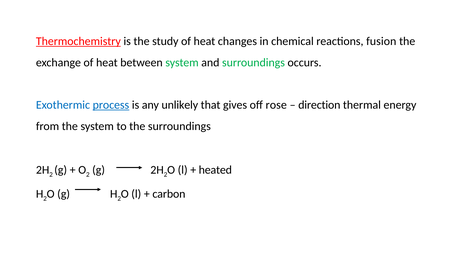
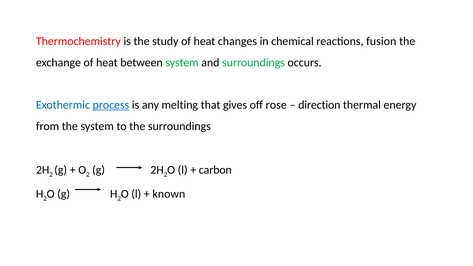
Thermochemistry underline: present -> none (78, 41)
unlikely: unlikely -> melting (180, 105)
heated: heated -> carbon (215, 170)
carbon: carbon -> known (169, 194)
